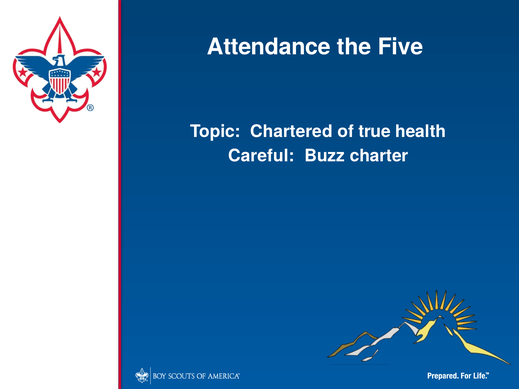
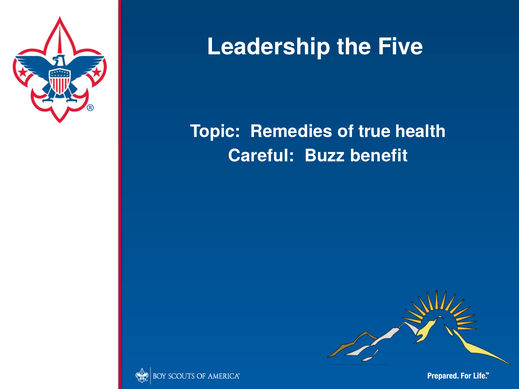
Attendance: Attendance -> Leadership (269, 47)
Chartered: Chartered -> Remedies (291, 132)
charter: charter -> benefit (379, 156)
